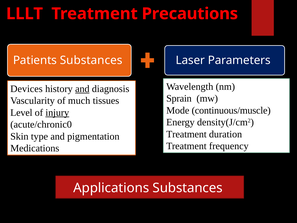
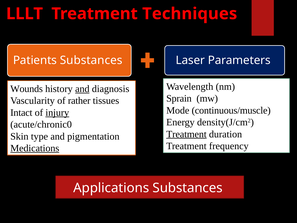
Precautions: Precautions -> Techniques (190, 14)
Devices: Devices -> Wounds (27, 89)
much: much -> rather (79, 101)
Level: Level -> Intact (21, 112)
Treatment underline: none -> present (186, 134)
Medications underline: none -> present (35, 148)
